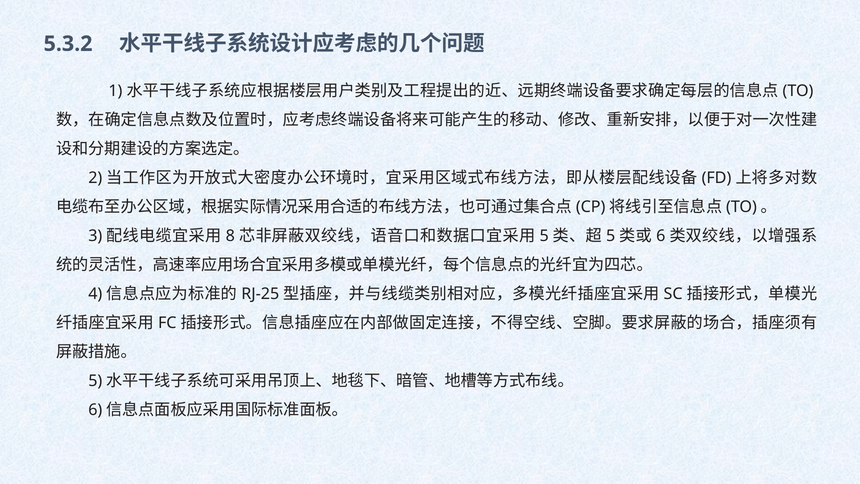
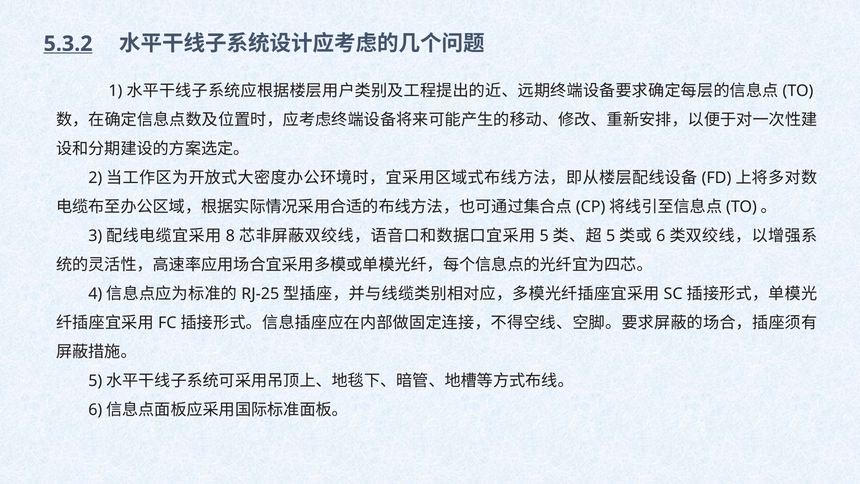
5.3.2 underline: none -> present (68, 44)
